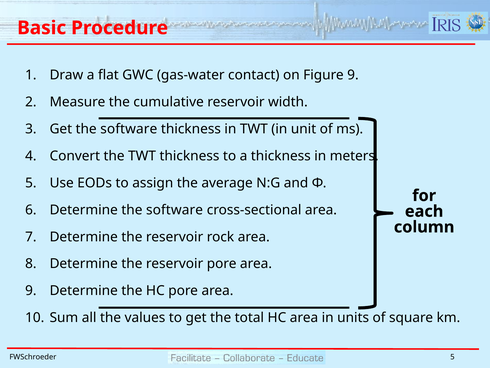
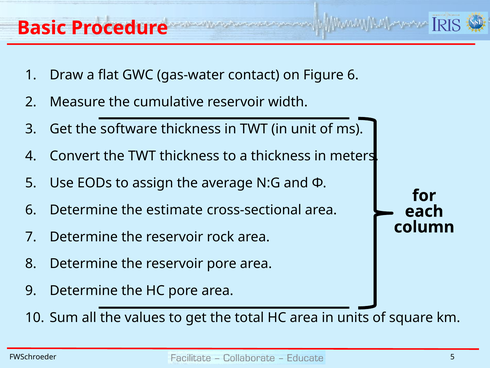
Figure 9: 9 -> 6 (353, 75)
Determine the software: software -> estimate (175, 210)
